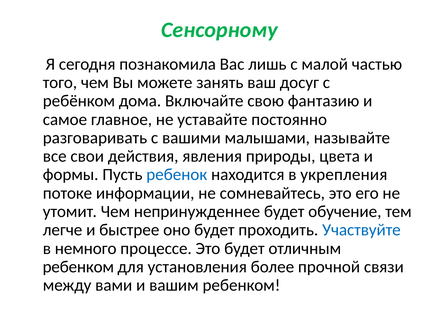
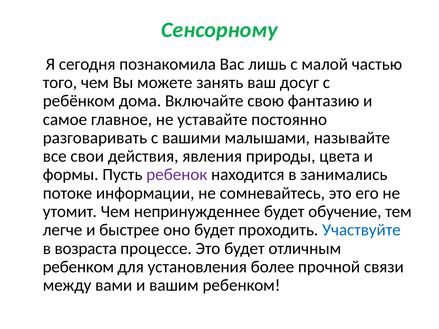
ребенок colour: blue -> purple (177, 175)
укрепления: укрепления -> занимались (344, 175)
немного: немного -> возраста (86, 249)
